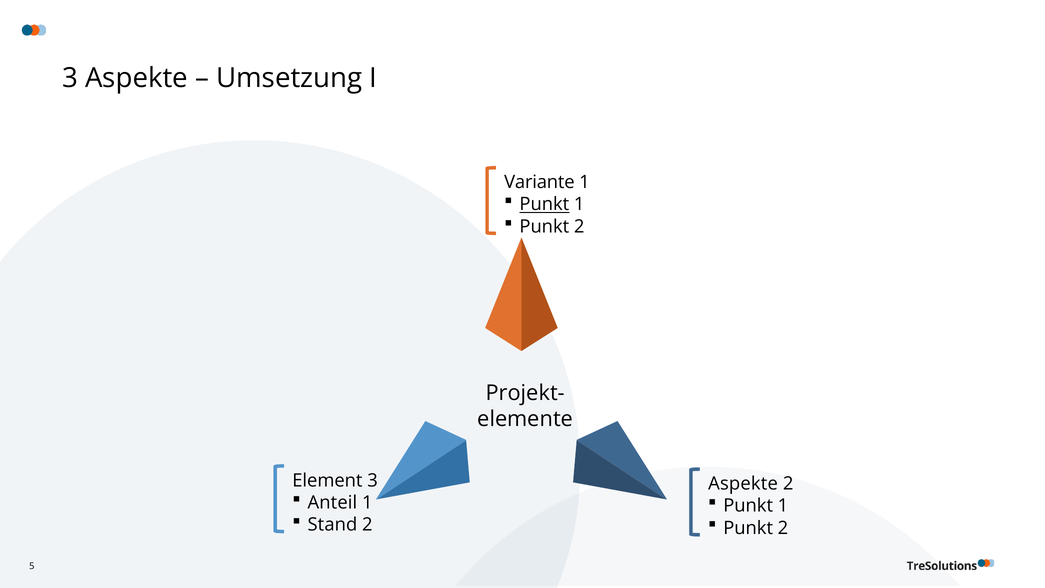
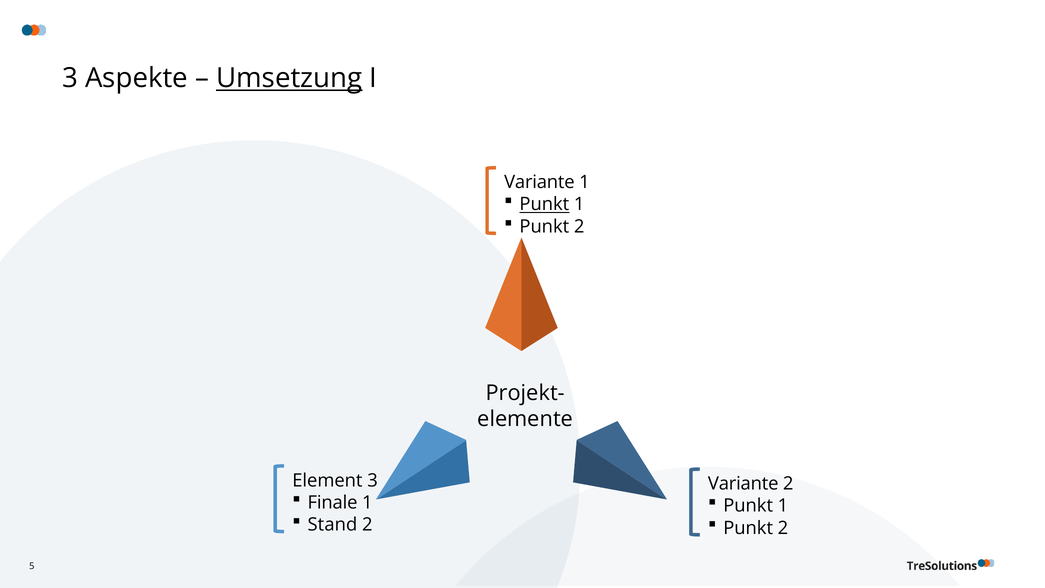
Umsetzung underline: none -> present (289, 78)
Aspekte: Aspekte -> Variante (743, 484)
Anteil: Anteil -> Finale (333, 502)
